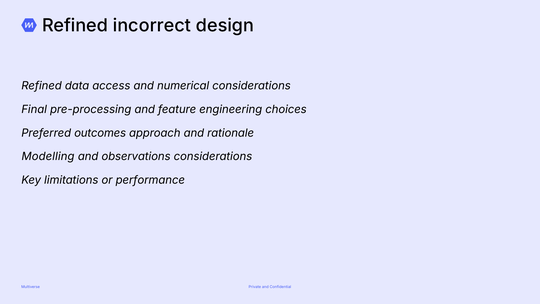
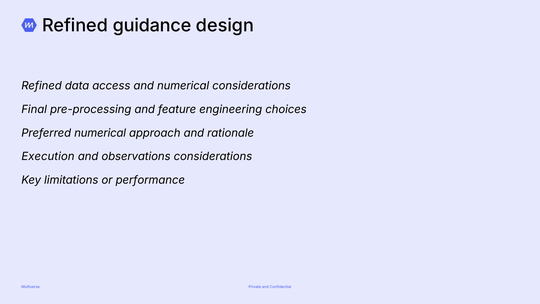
incorrect: incorrect -> guidance (152, 26)
Preferred outcomes: outcomes -> numerical (100, 133)
Modelling: Modelling -> Execution (48, 156)
